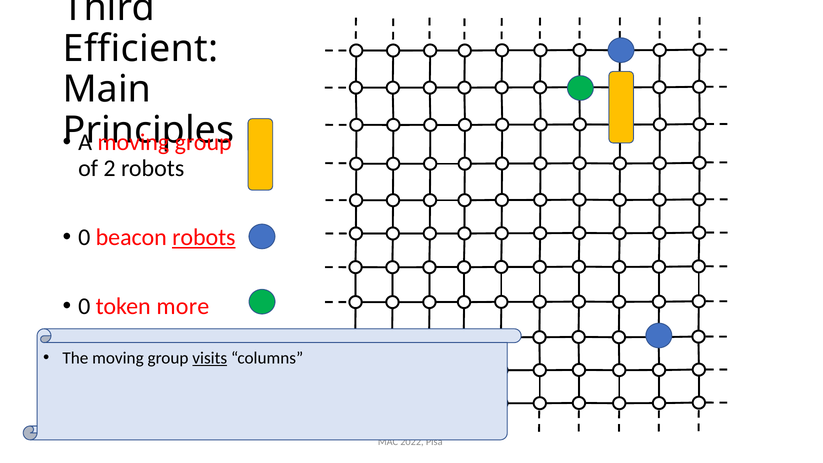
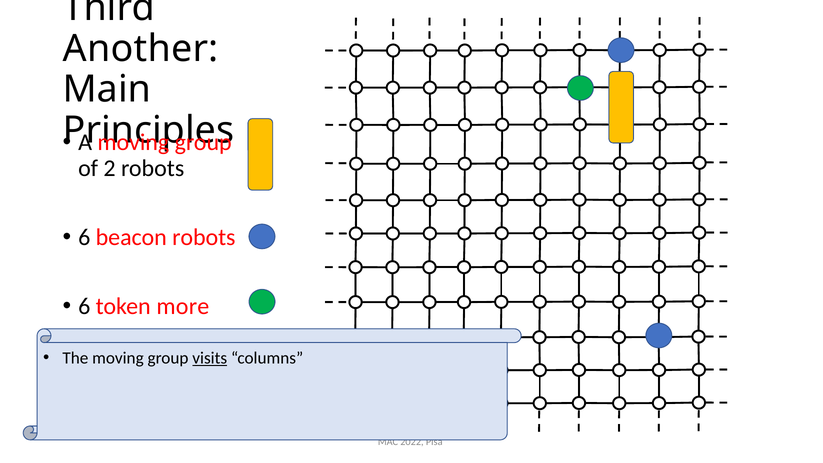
Efficient: Efficient -> Another (141, 49)
0: 0 -> 6 (84, 237)
robots underline: present -> none (204, 237)
0: 0 -> 6 (84, 306)
